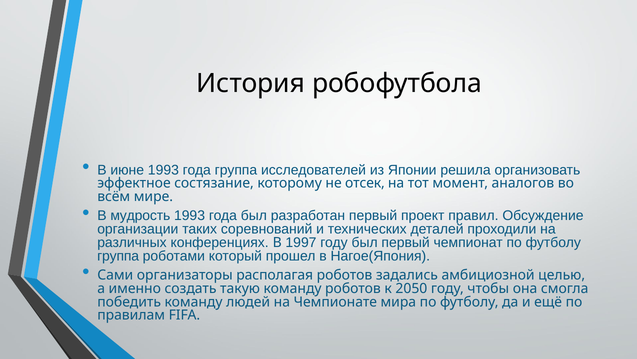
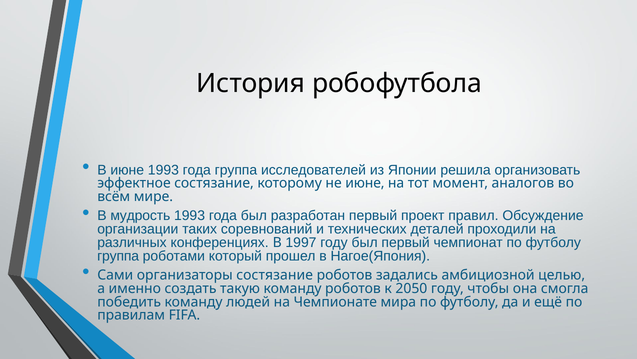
не отсек: отсек -> июне (365, 183)
организаторы располагая: располагая -> состязание (275, 275)
